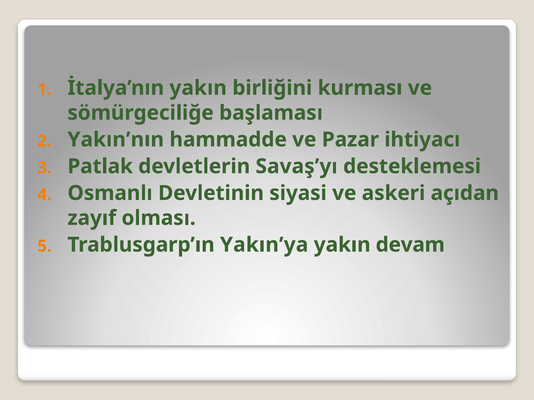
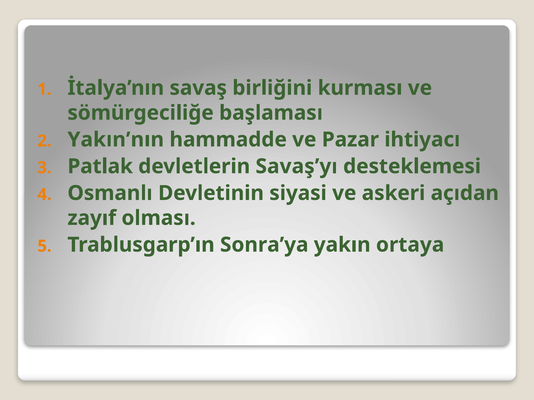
İtalya’nın yakın: yakın -> savaş (198, 88)
Yakın’ya: Yakın’ya -> Sonra’ya (264, 245)
devam: devam -> ortaya (410, 245)
